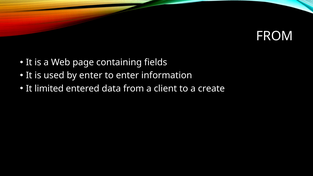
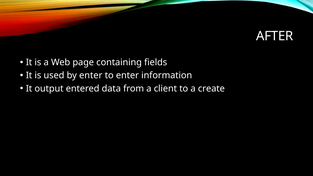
FROM: FROM -> AFTER (275, 36)
limited: limited -> output (49, 89)
